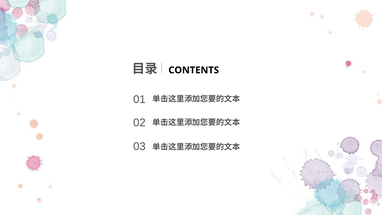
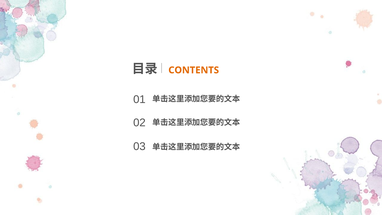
CONTENTS colour: black -> orange (194, 70)
